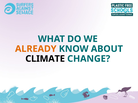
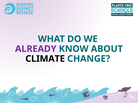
ALREADY colour: orange -> purple (36, 49)
